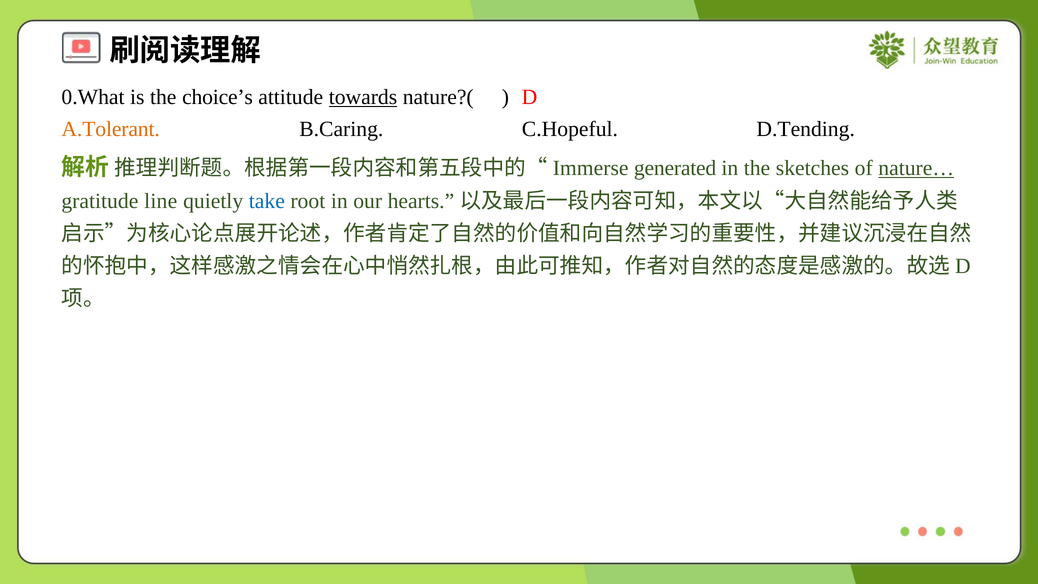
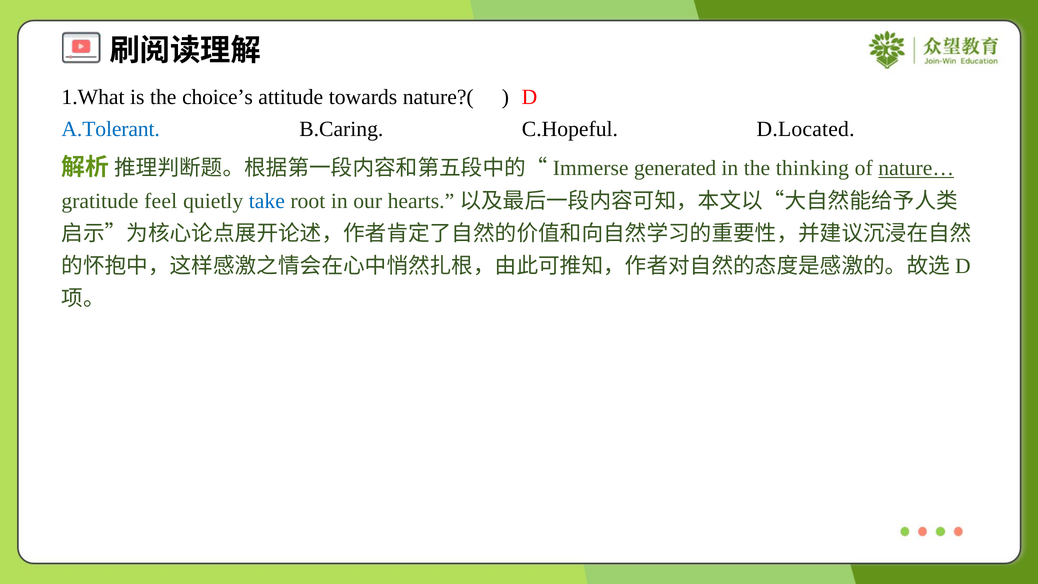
0.What: 0.What -> 1.What (93, 97)
towards underline: present -> none (363, 97)
A.Tolerant colour: orange -> blue (111, 129)
D.Tending: D.Tending -> D.Located (806, 129)
sketches: sketches -> thinking (812, 168)
line: line -> feel (161, 201)
